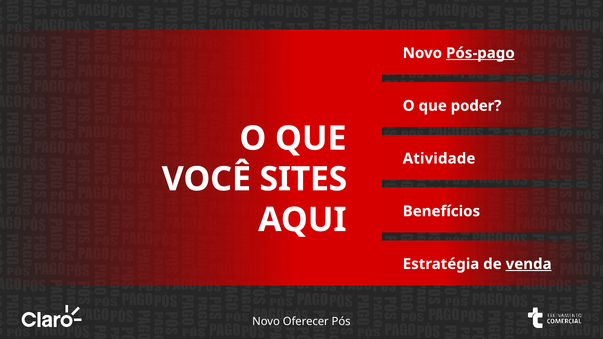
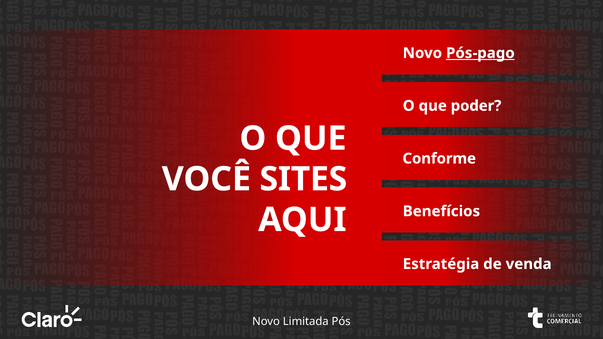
Atividade: Atividade -> Conforme (439, 159)
venda underline: present -> none (529, 264)
Oferecer: Oferecer -> Limitada (306, 322)
